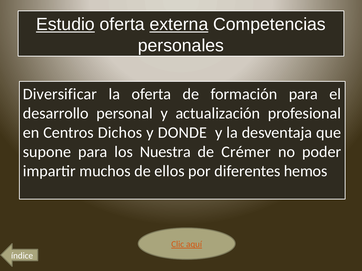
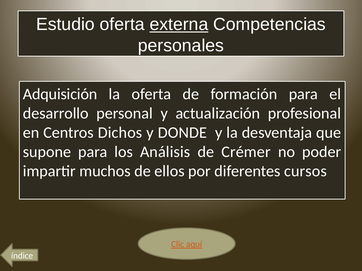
Estudio underline: present -> none (65, 24)
Diversificar: Diversificar -> Adquisición (60, 94)
Nuestra: Nuestra -> Análisis (165, 152)
hemos: hemos -> cursos (305, 172)
